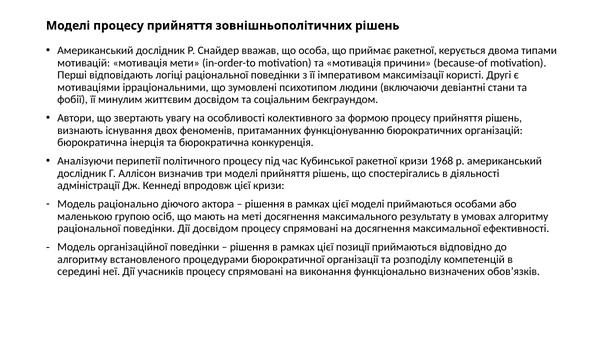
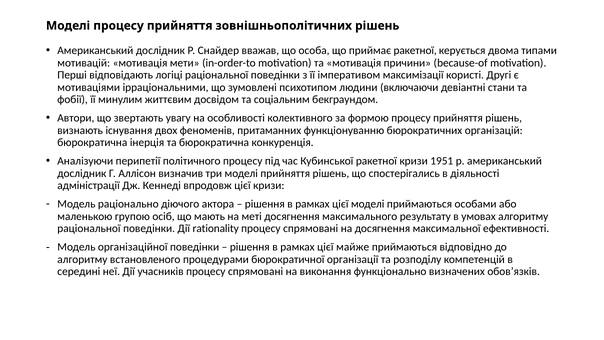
1968: 1968 -> 1951 (442, 161)
Дії досвідом: досвідом -> rationality (216, 229)
позиції: позиції -> майже (353, 247)
